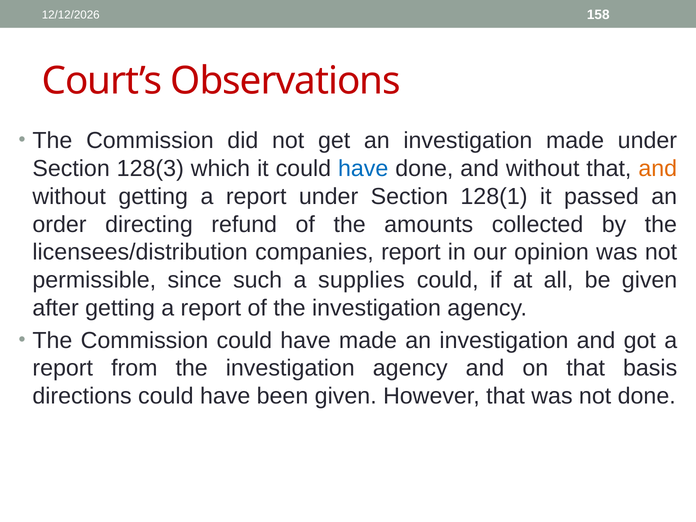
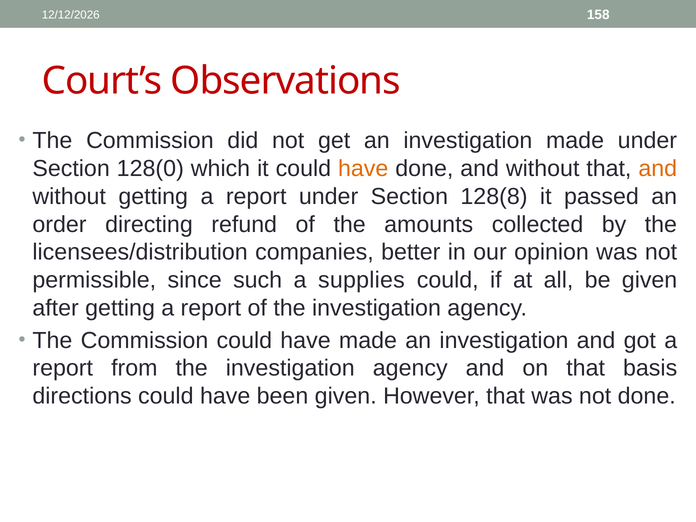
128(3: 128(3 -> 128(0 (150, 169)
have colour: blue -> orange (363, 169)
128(1: 128(1 -> 128(8 (494, 197)
companies report: report -> better (411, 252)
